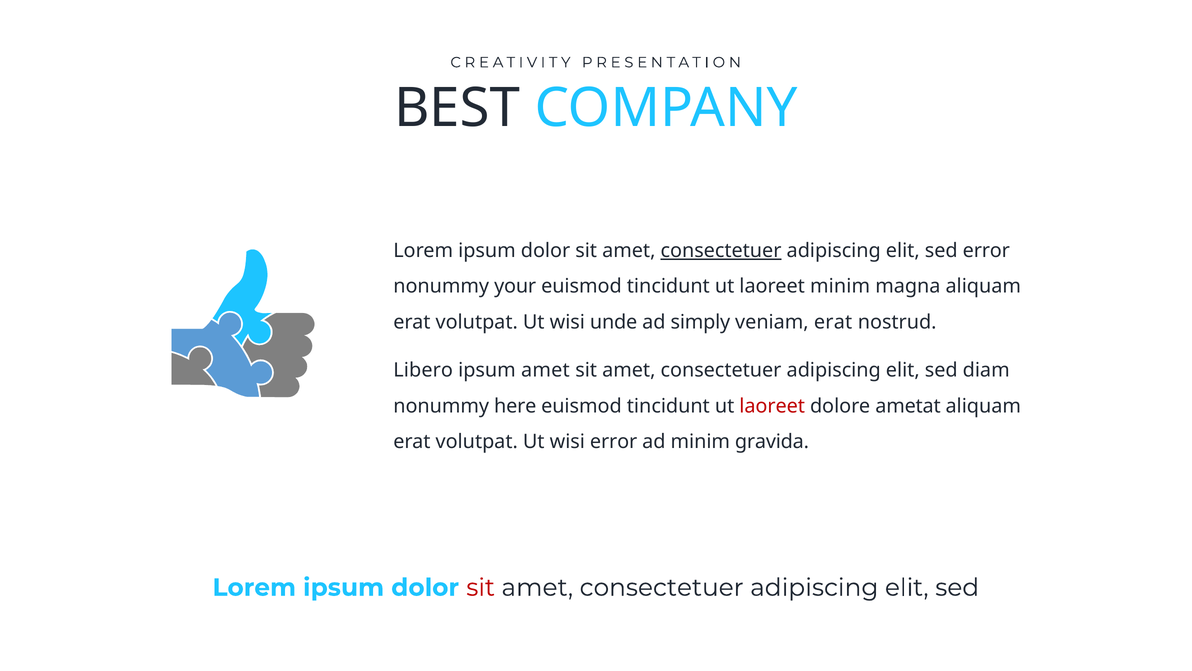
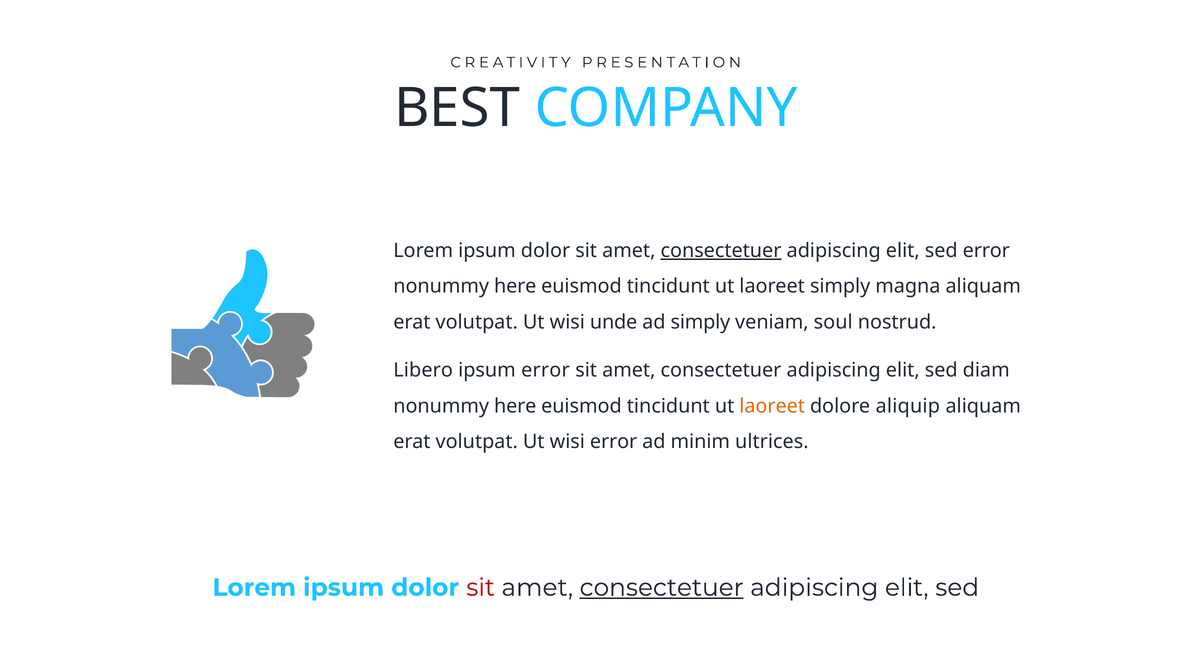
your: your -> here (515, 286)
laoreet minim: minim -> simply (840, 286)
veniam erat: erat -> soul (833, 322)
ipsum amet: amet -> error (545, 370)
laoreet colour: red -> orange (772, 406)
ametat: ametat -> aliquip (908, 406)
gravida: gravida -> ultrices (772, 442)
consectetuer underline: none -> present (662, 587)
